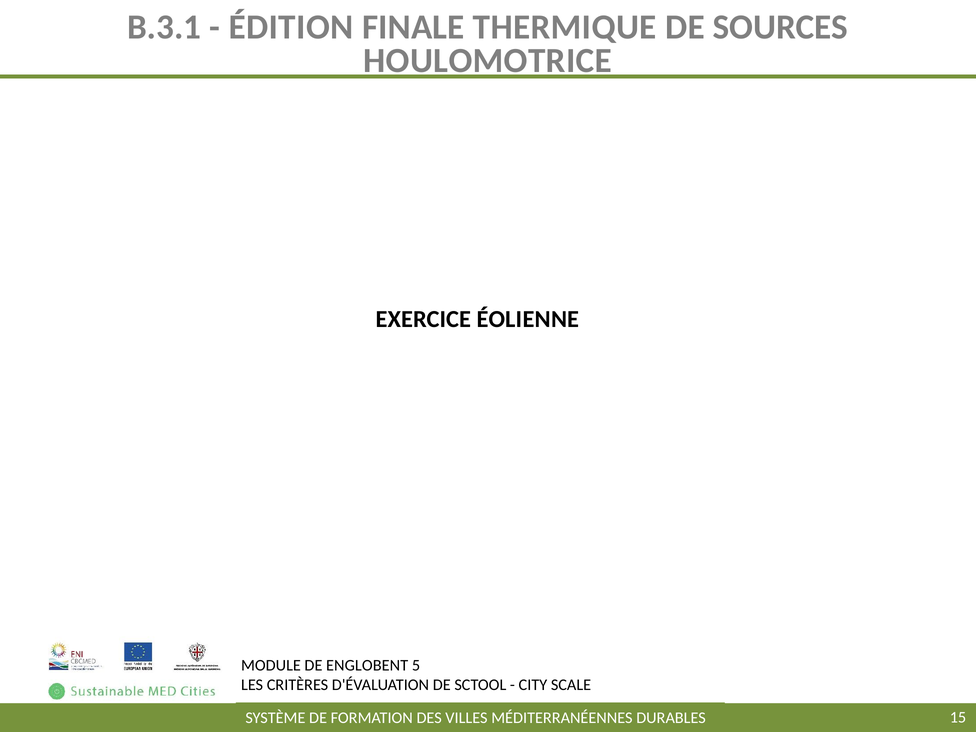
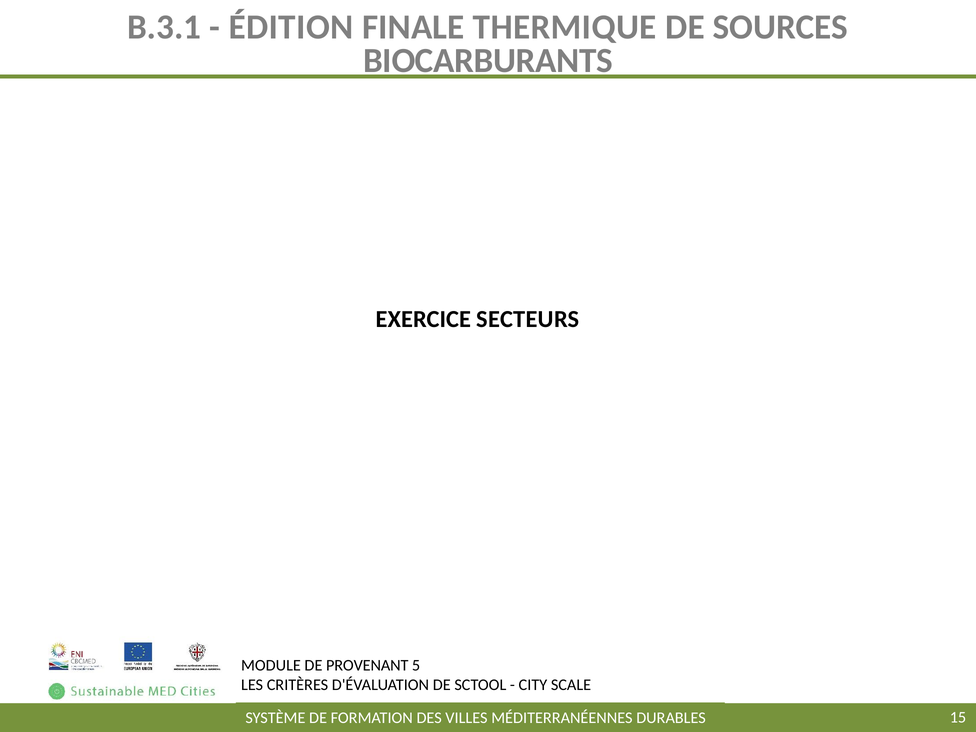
HOULOMOTRICE: HOULOMOTRICE -> BIOCARBURANTS (488, 61)
ÉOLIENNE: ÉOLIENNE -> SECTEURS (528, 319)
ENGLOBENT: ENGLOBENT -> PROVENANT (367, 665)
